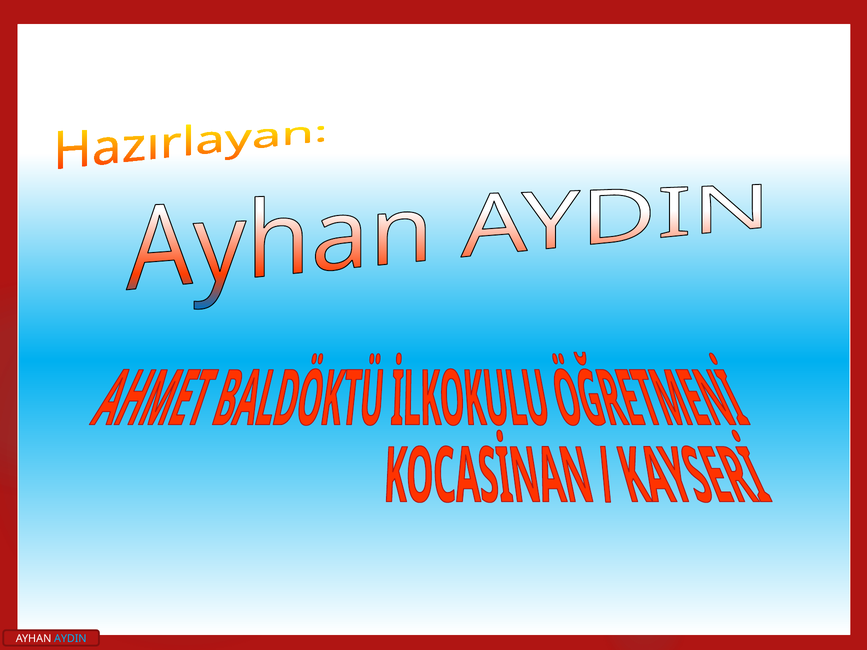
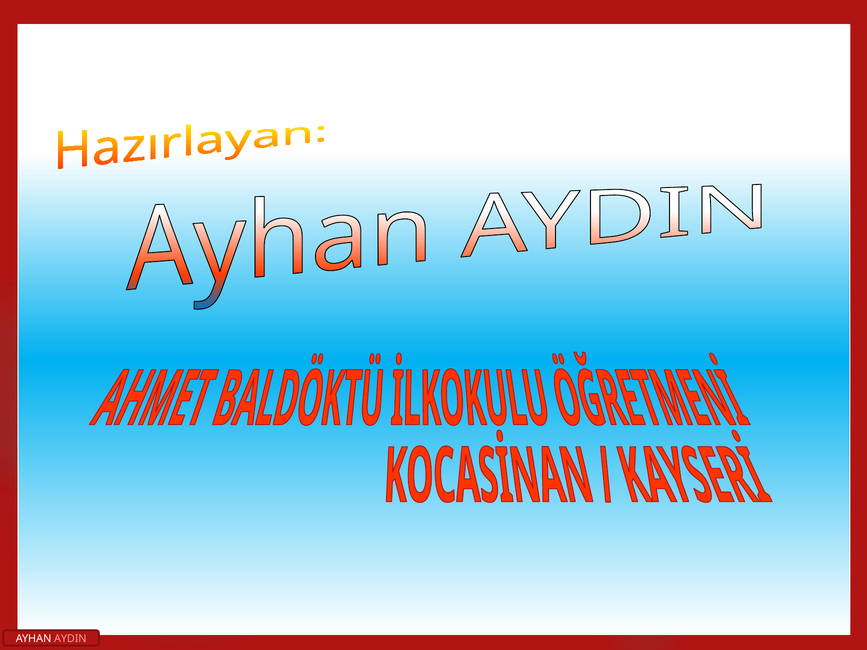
AYDIN colour: light blue -> pink (70, 639)
